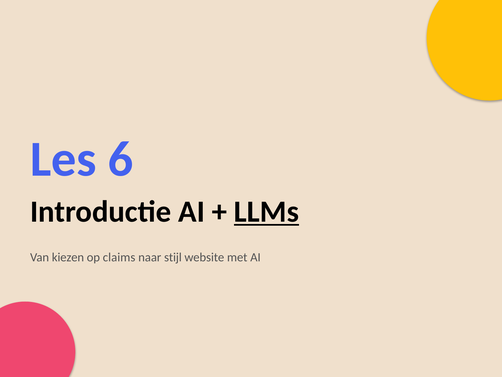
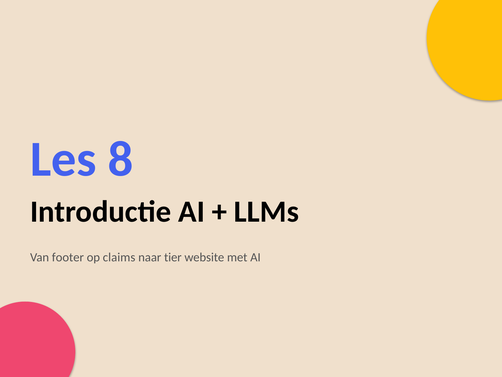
6: 6 -> 8 (121, 159)
LLMs underline: present -> none (266, 211)
kiezen: kiezen -> footer (68, 257)
stijl: stijl -> tier (173, 257)
